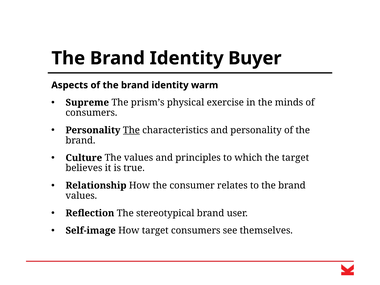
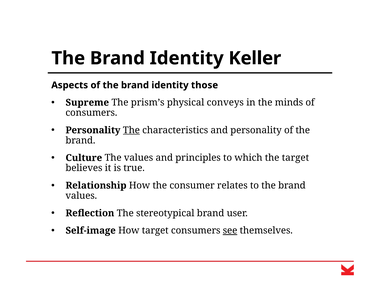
Buyer: Buyer -> Keller (255, 58)
warm: warm -> those (205, 85)
exercise: exercise -> conveys (225, 103)
see underline: none -> present (230, 231)
